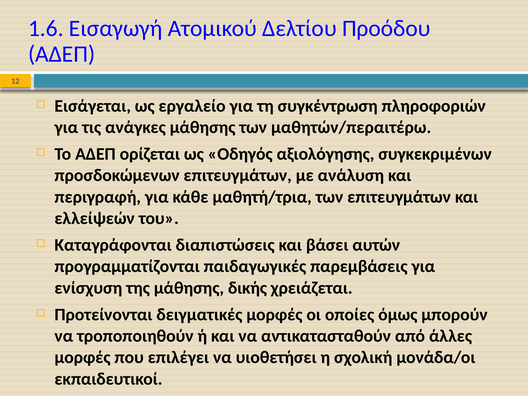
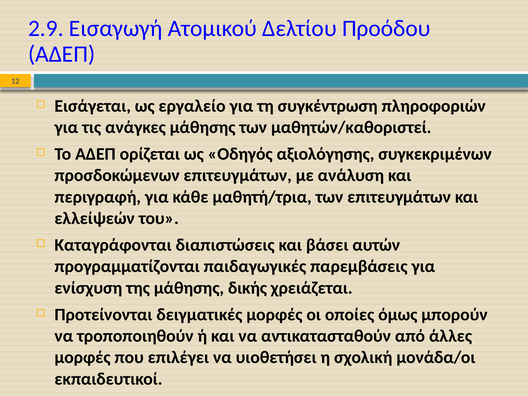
1.6: 1.6 -> 2.9 (46, 28)
μαθητών/περαιτέρω: μαθητών/περαιτέρω -> μαθητών/καθοριστεί (351, 127)
